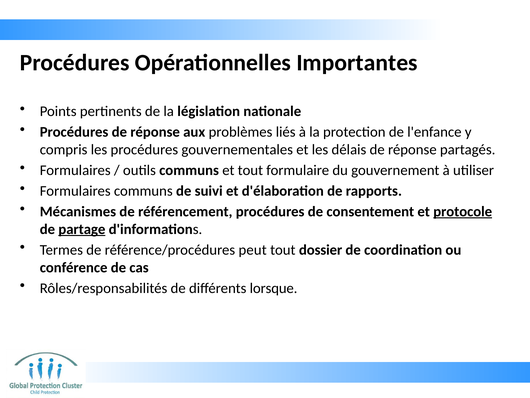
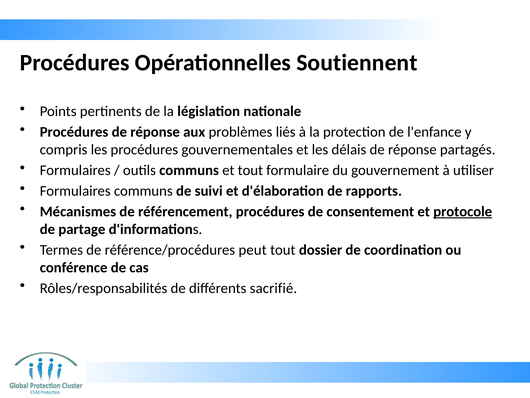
Importantes: Importantes -> Soutiennent (357, 63)
partage underline: present -> none (82, 229)
lorsque: lorsque -> sacrifié (273, 288)
